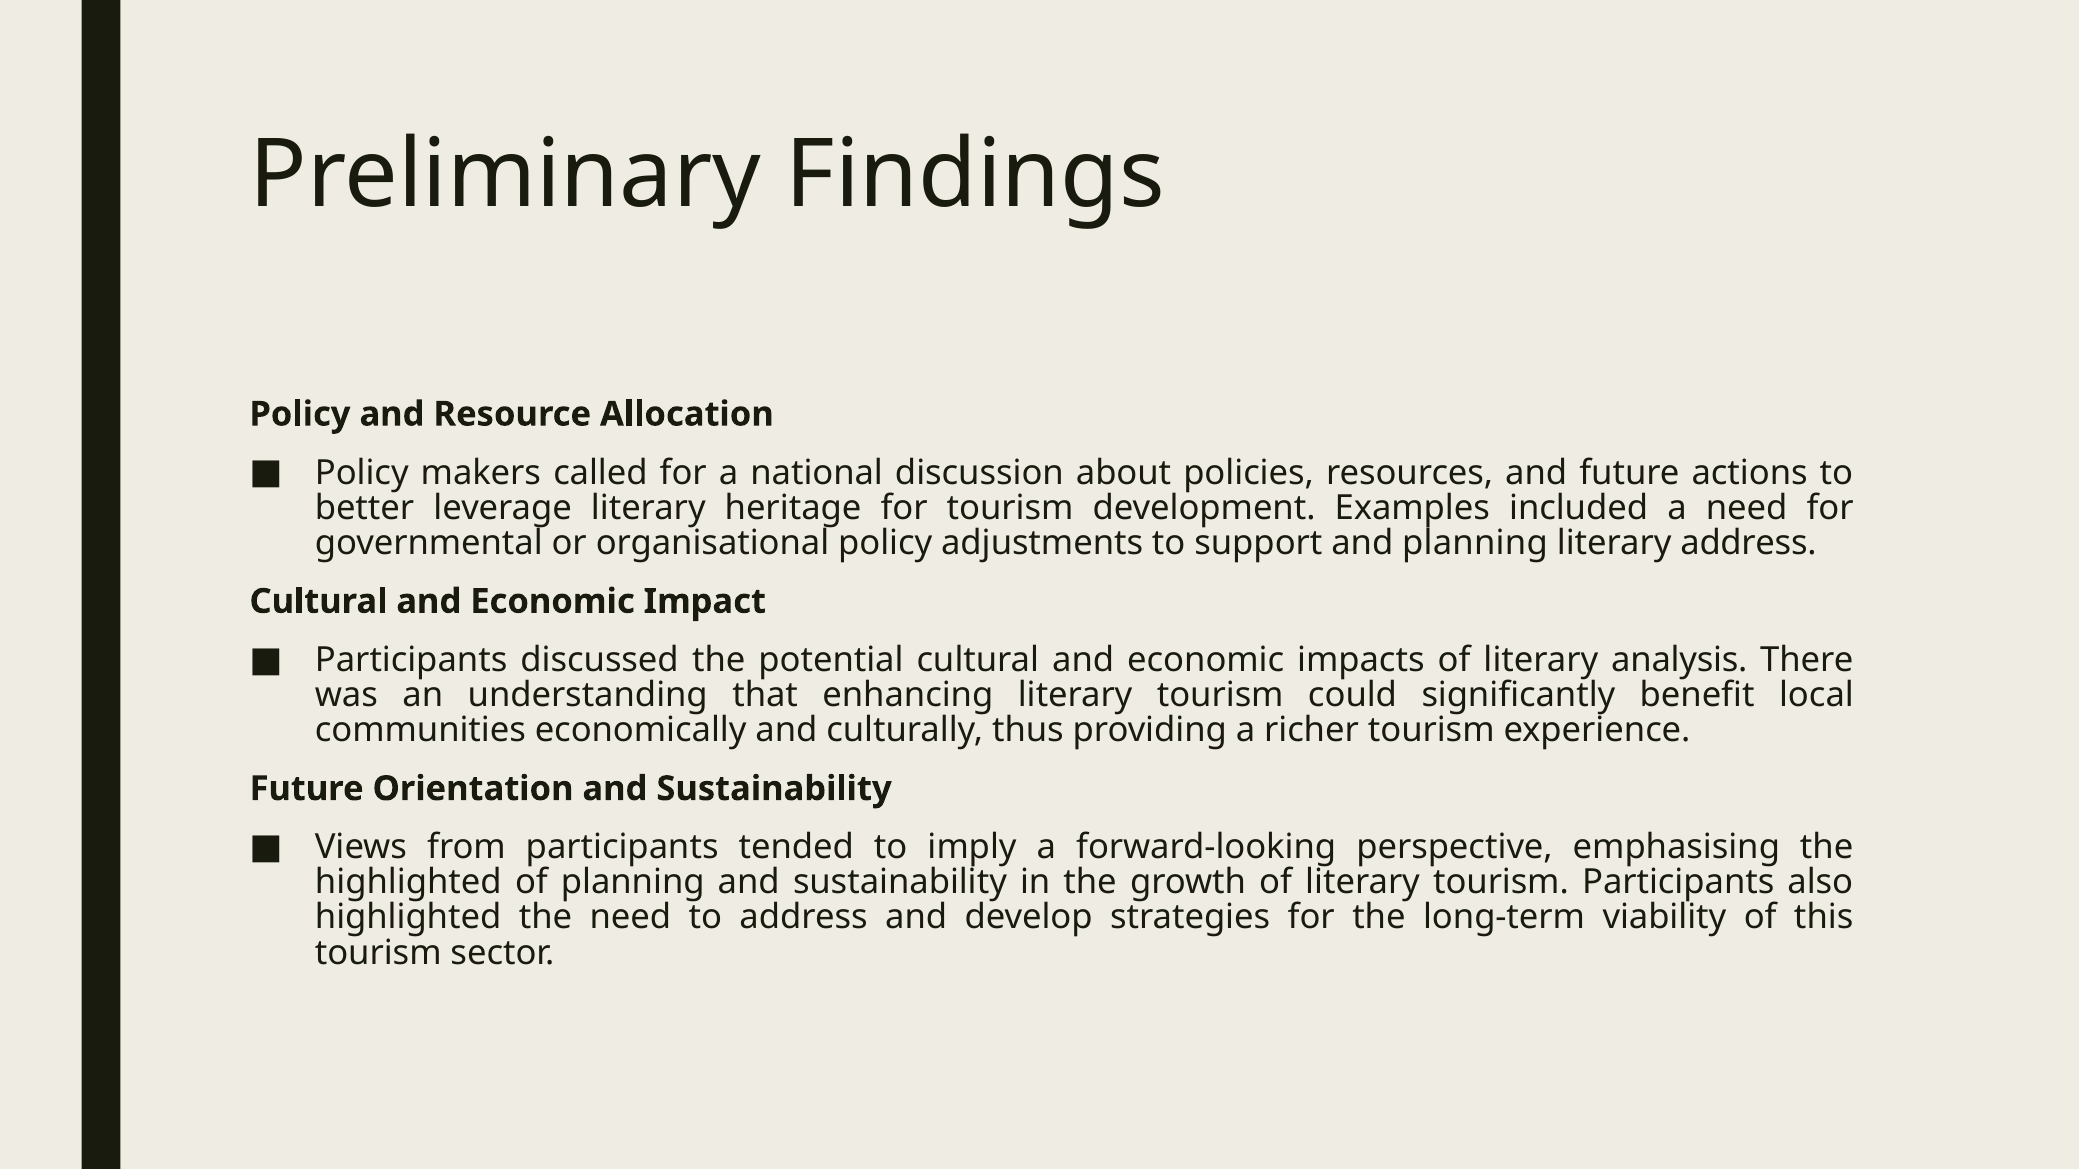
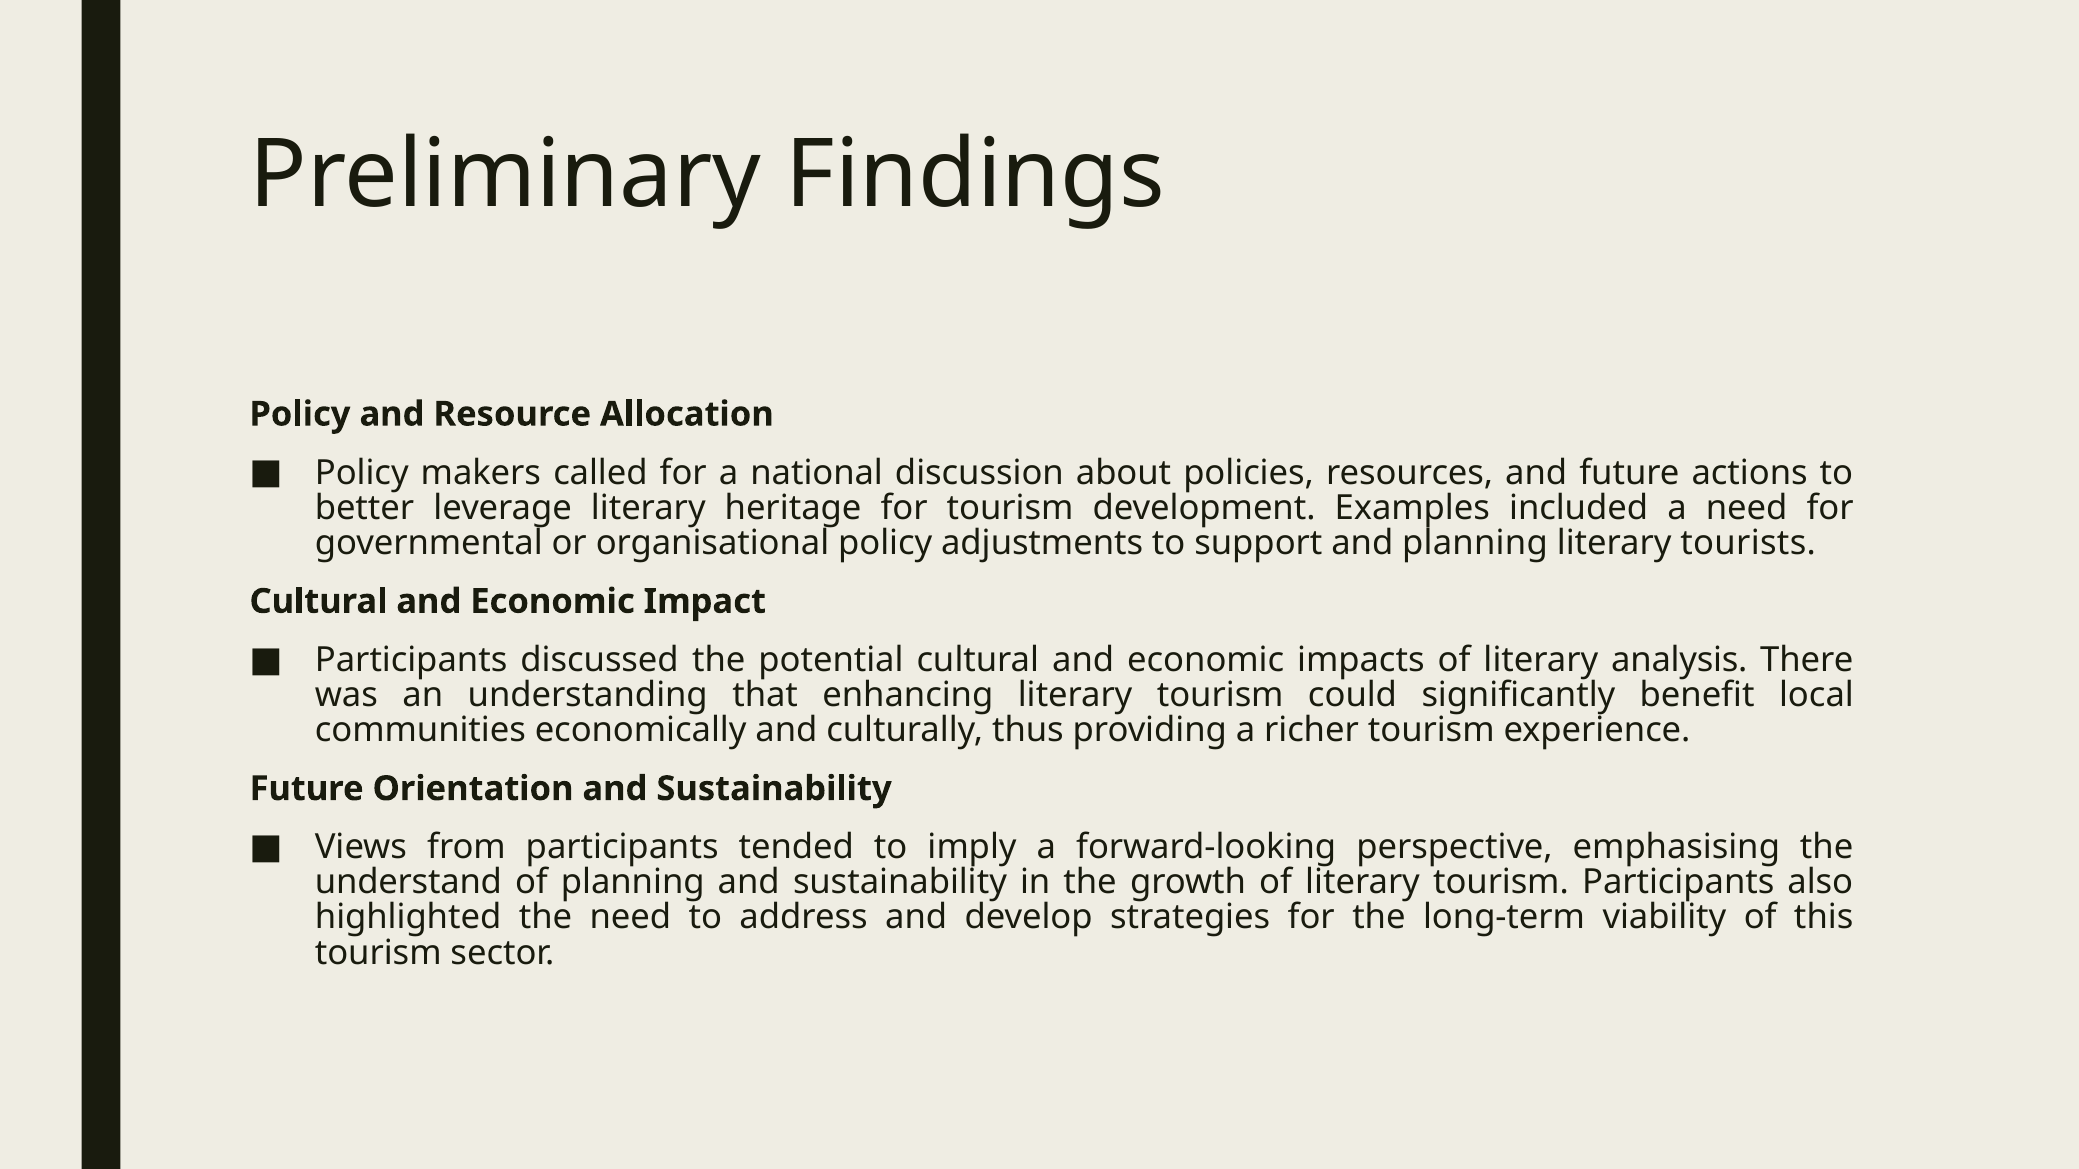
literary address: address -> tourists (1748, 543)
highlighted: highlighted -> understand (408, 883)
